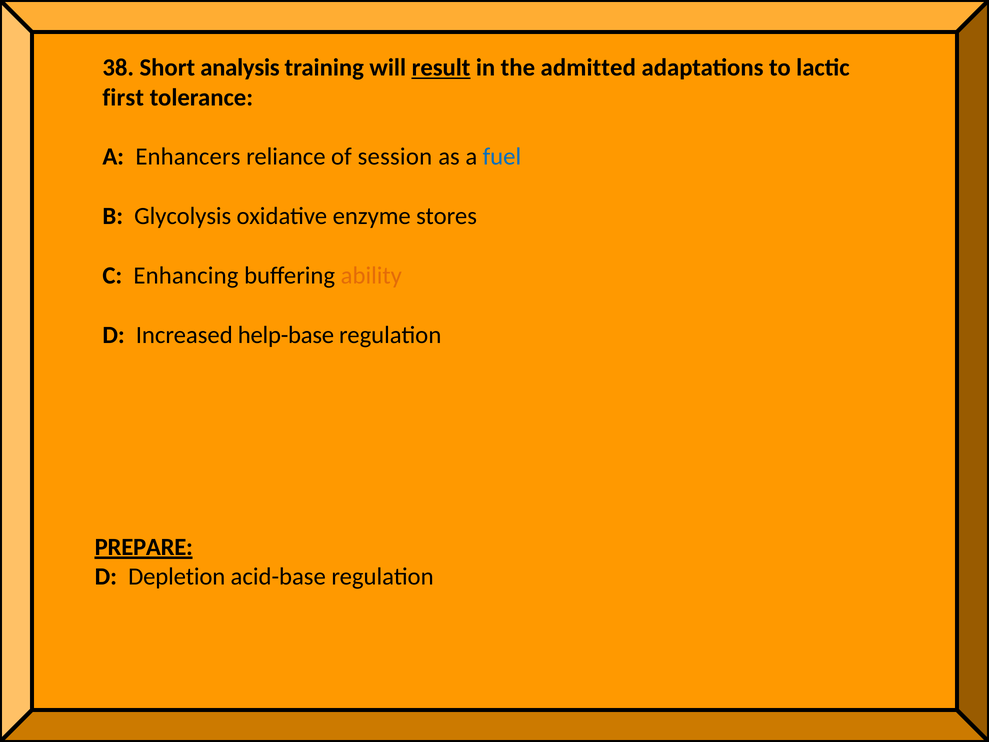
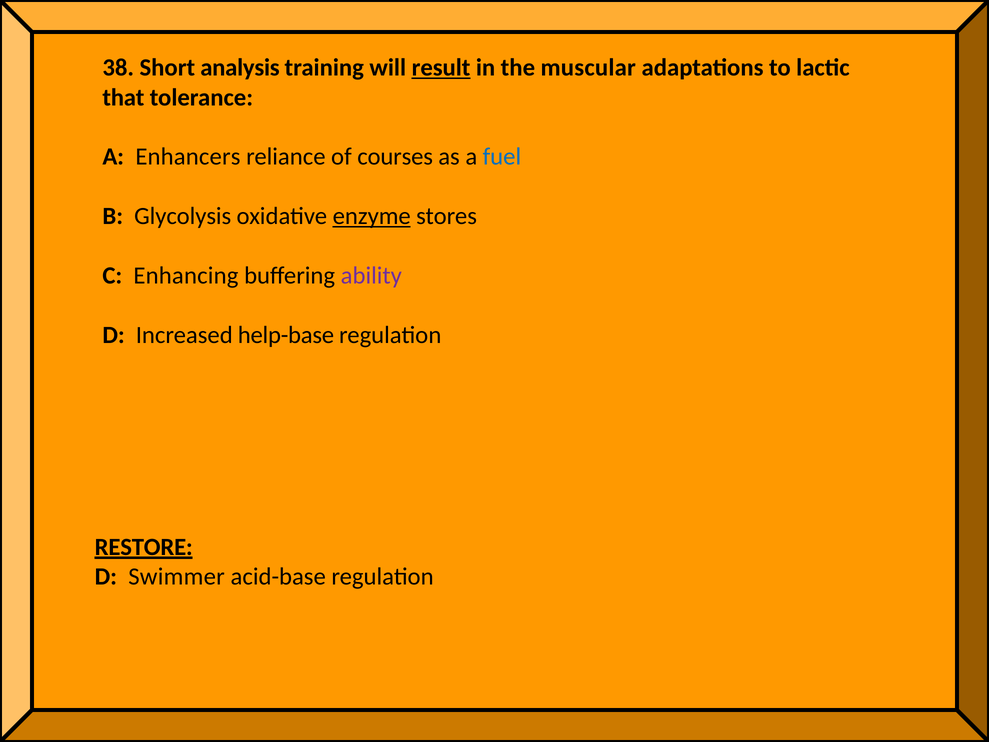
admitted: admitted -> muscular (588, 68)
first: first -> that (123, 97)
session: session -> courses (395, 157)
enzyme underline: none -> present (372, 216)
ability colour: orange -> purple (371, 275)
PREPARE: PREPARE -> RESTORE (144, 547)
Depletion: Depletion -> Swimmer (177, 576)
